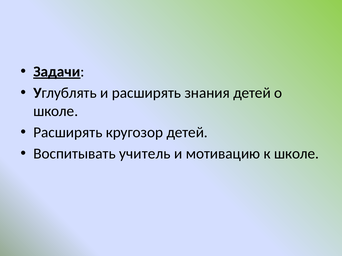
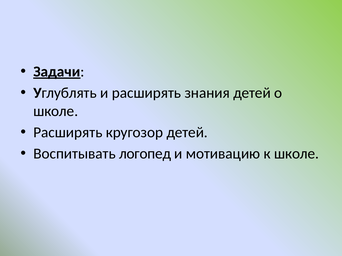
учитель: учитель -> логопед (145, 154)
